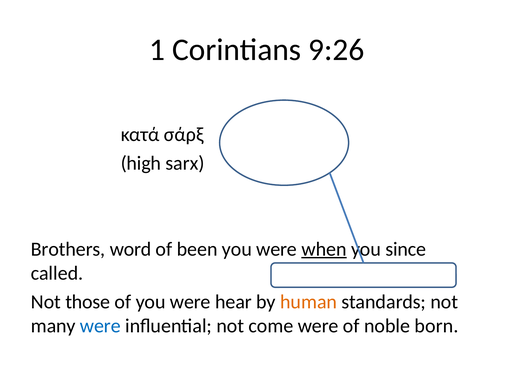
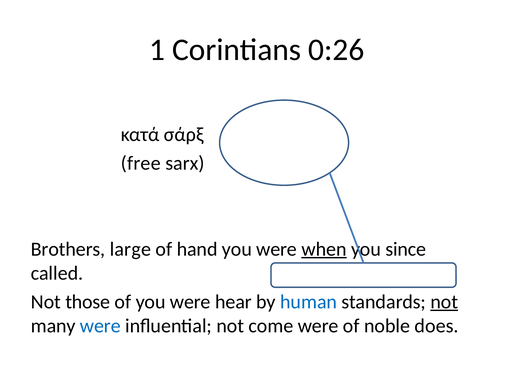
9:26: 9:26 -> 0:26 (336, 50)
high: high -> free (141, 163)
word: word -> large (130, 249)
been: been -> hand (197, 249)
human colour: orange -> blue (309, 301)
not underline: none -> present (444, 301)
born: born -> does (437, 325)
